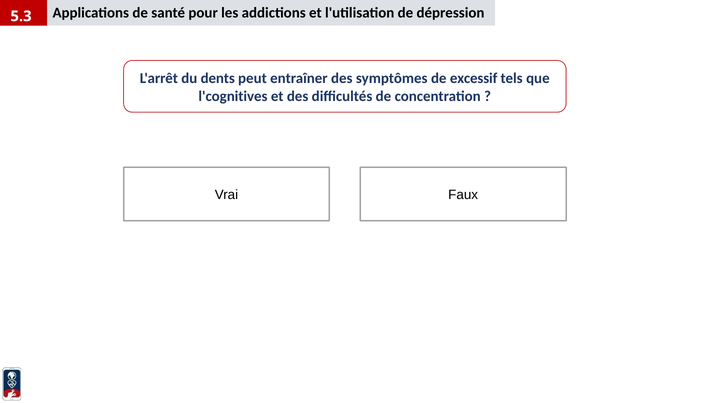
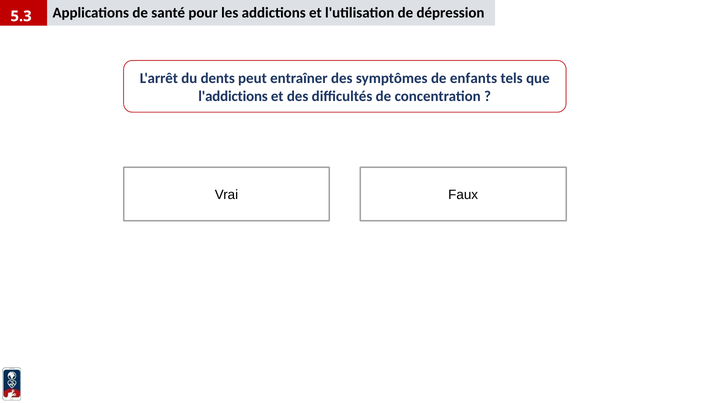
excessif: excessif -> enfants (474, 78)
l'cognitives: l'cognitives -> l'addictions (233, 96)
